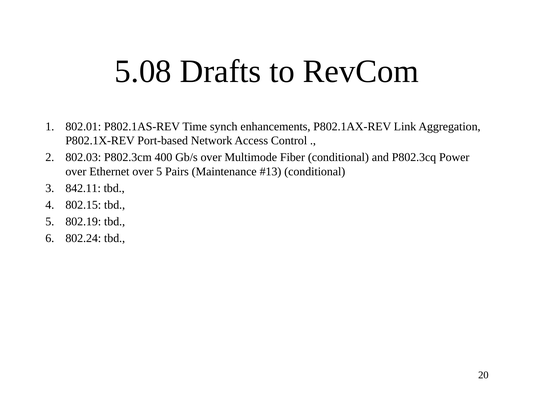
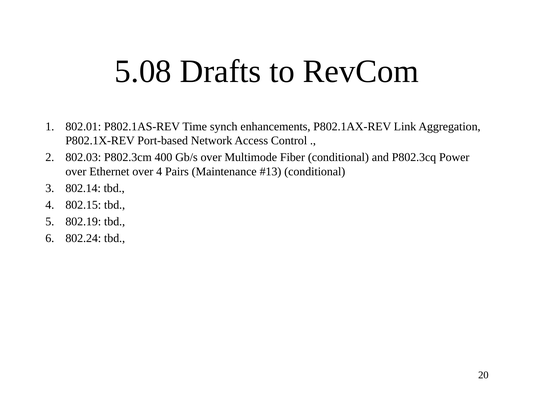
over 5: 5 -> 4 (159, 171)
842.11: 842.11 -> 802.14 (83, 188)
